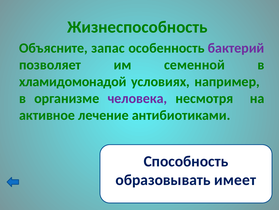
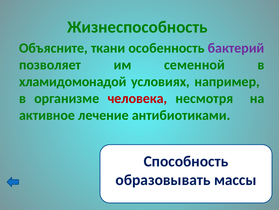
запас: запас -> ткани (108, 48)
человека colour: purple -> red (137, 98)
имеет: имеет -> массы (235, 179)
